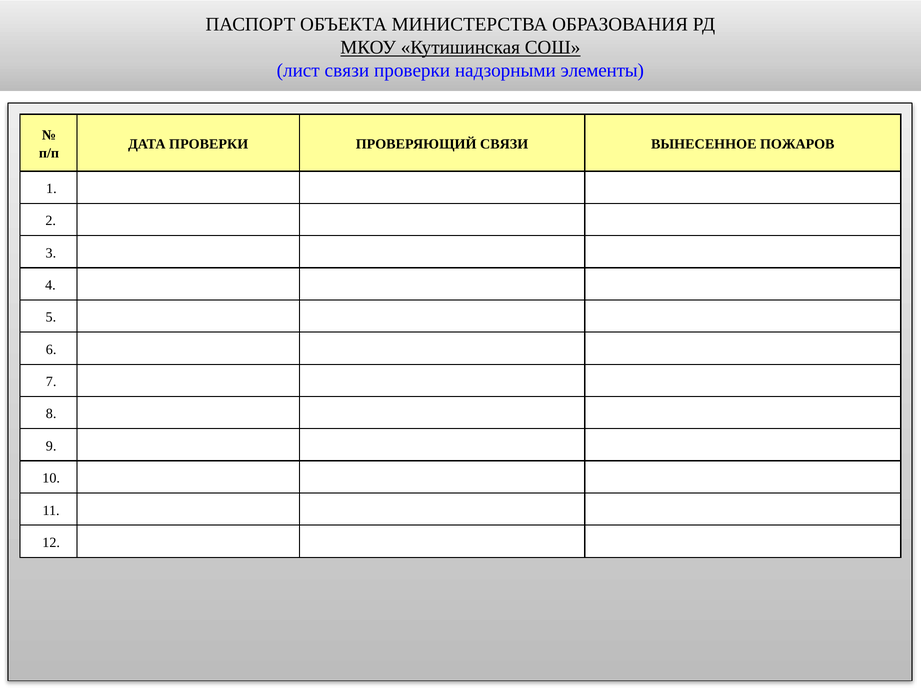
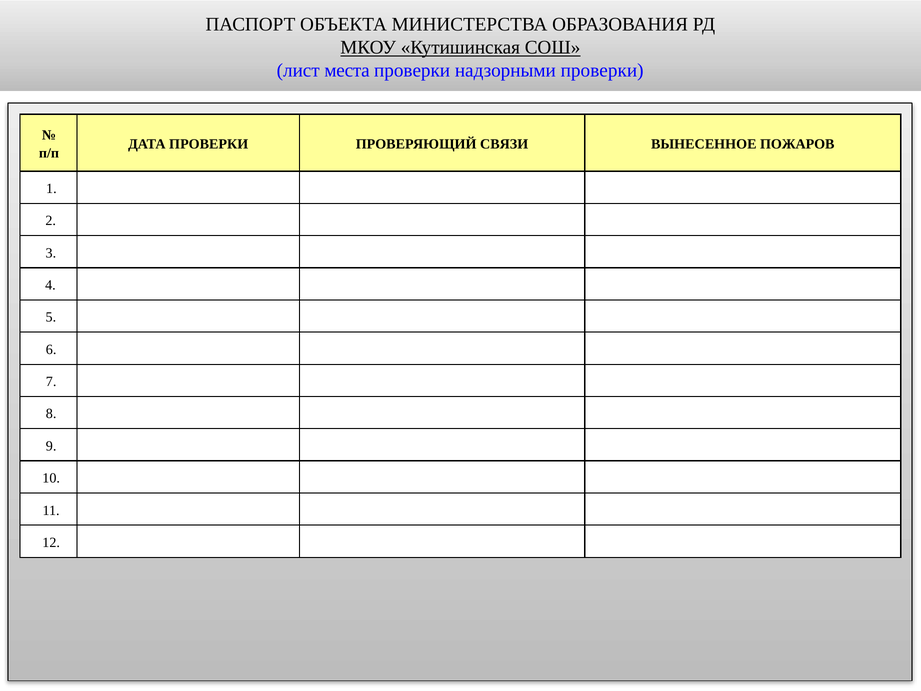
лист связи: связи -> места (347, 70)
надзорными элементы: элементы -> проверки (602, 70)
